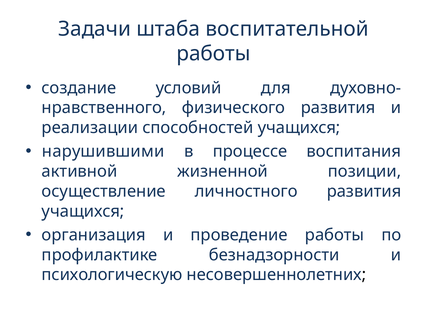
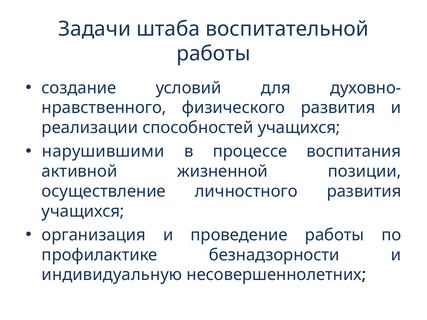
психологическую: психологическую -> индивидуальную (112, 275)
